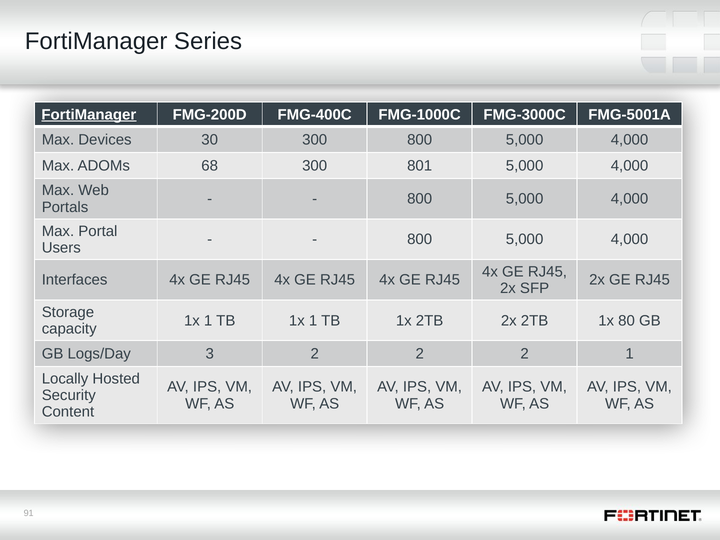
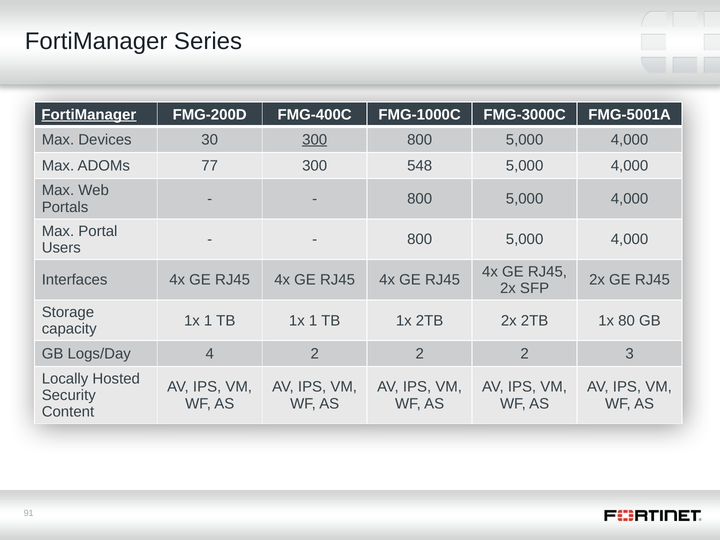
300 underline: none -> present (315, 140)
68: 68 -> 77 (210, 166)
801: 801 -> 548 (420, 166)
3: 3 -> 4 (210, 354)
2 1: 1 -> 3 (630, 354)
